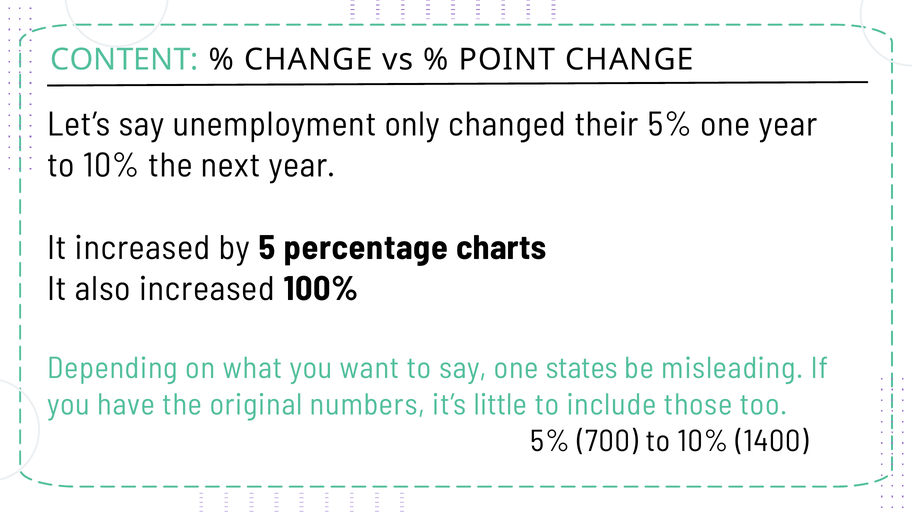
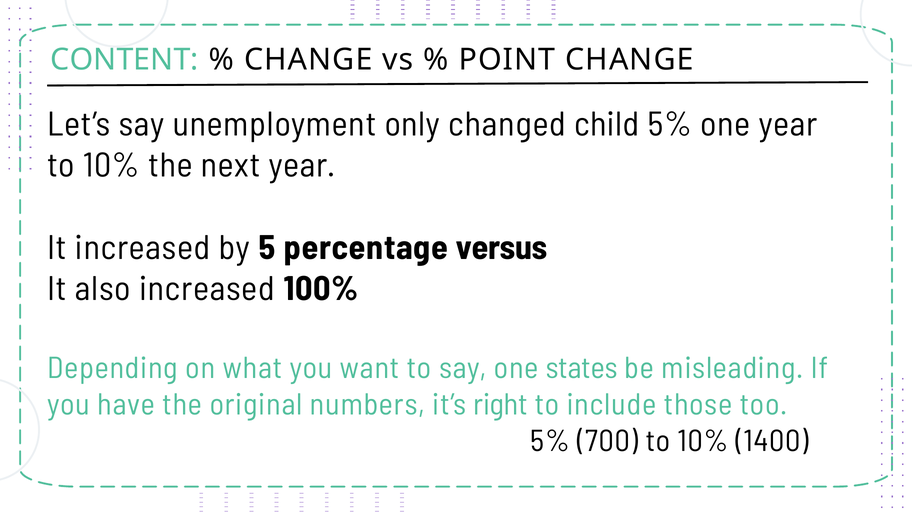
their: their -> child (607, 125)
charts: charts -> versus (501, 248)
little: little -> right (501, 405)
